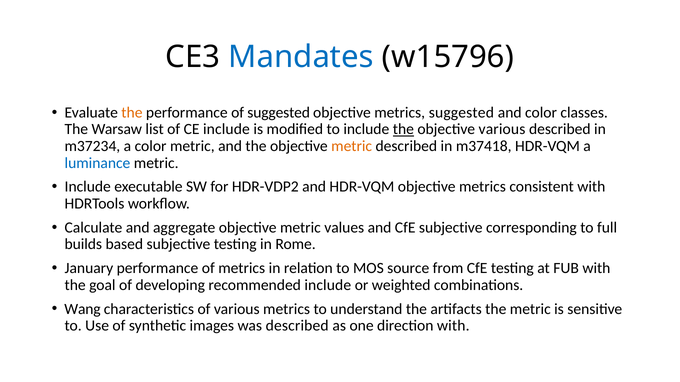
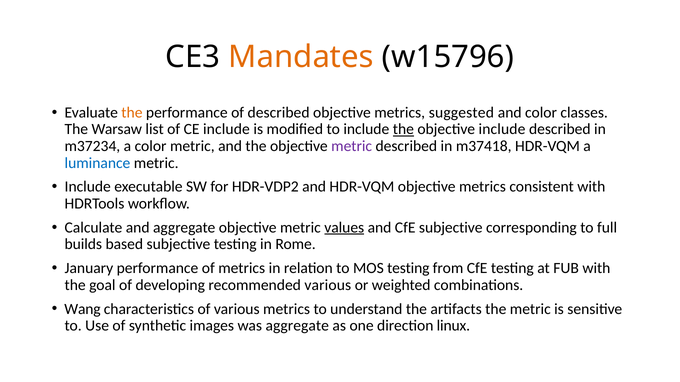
Mandates colour: blue -> orange (301, 57)
of suggested: suggested -> described (279, 113)
objective various: various -> include (502, 130)
metric colour: orange -> purple (352, 146)
values underline: none -> present (344, 228)
MOS source: source -> testing (408, 269)
recommended include: include -> various (328, 285)
was described: described -> aggregate (297, 326)
direction with: with -> linux (453, 326)
